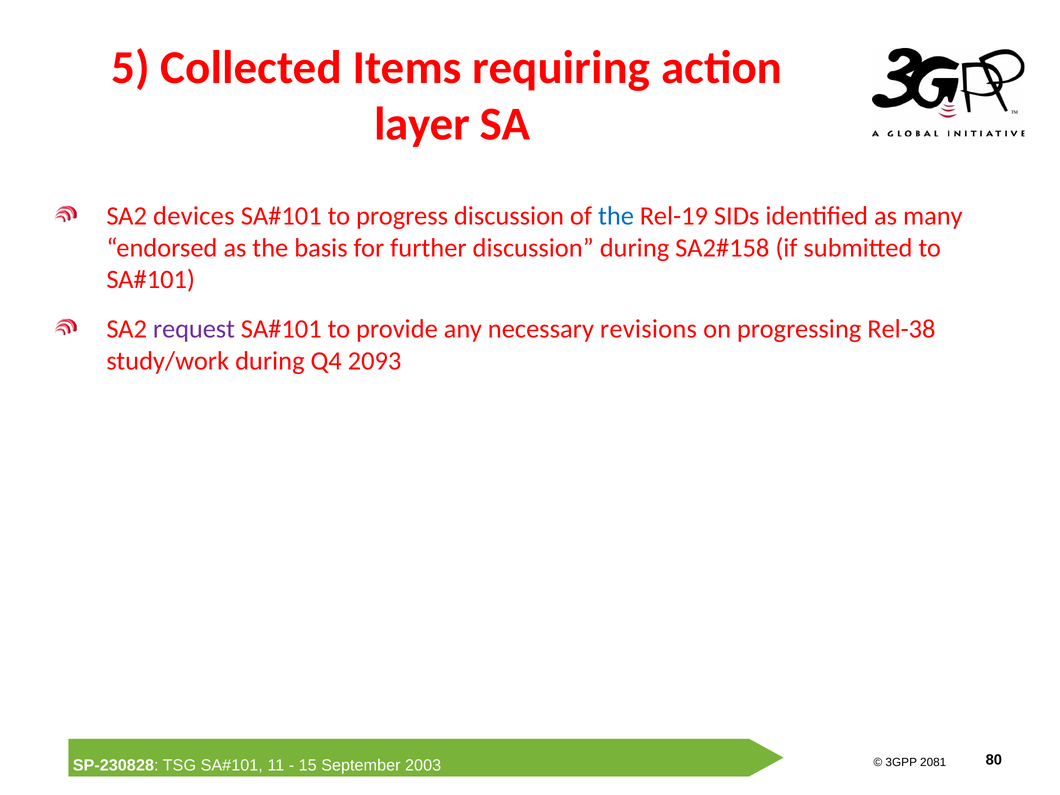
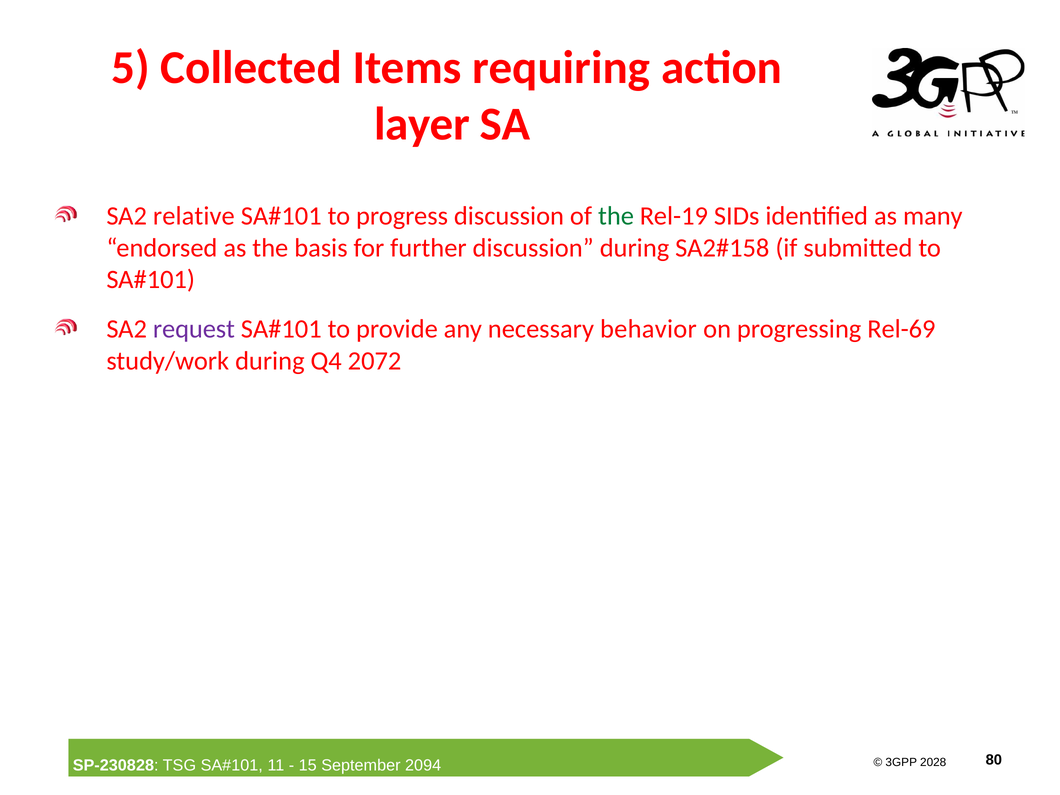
devices: devices -> relative (194, 216)
the colour: blue -> green (616, 216)
revisions: revisions -> behavior (648, 329)
Rel-38: Rel-38 -> Rel-69 (901, 329)
2093: 2093 -> 2072 (375, 361)
2081: 2081 -> 2028 (933, 762)
2003: 2003 -> 2094 (423, 765)
